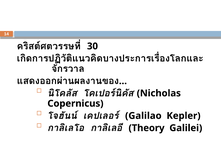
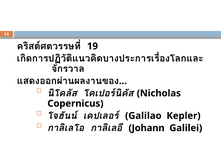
30: 30 -> 19 (92, 46)
Theory: Theory -> Johann (147, 128)
